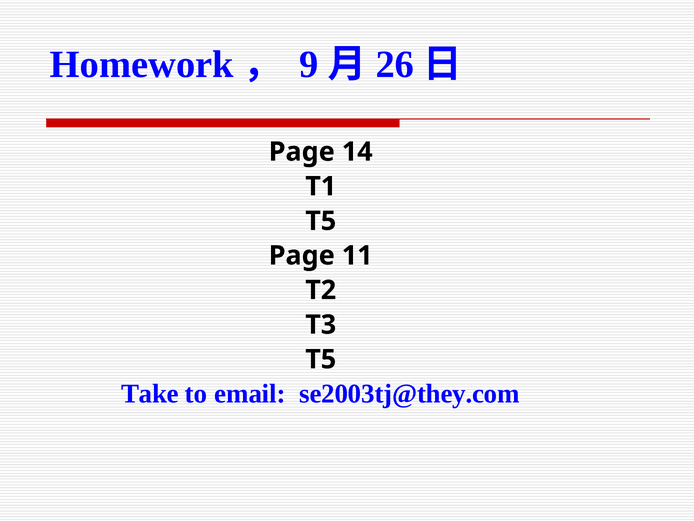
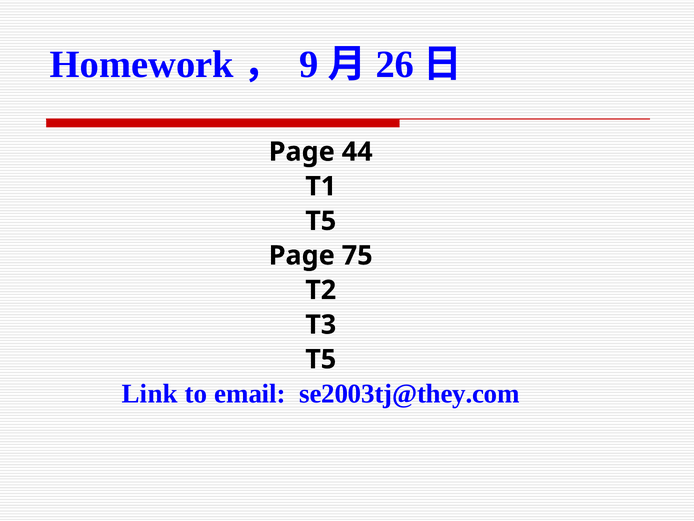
14: 14 -> 44 (357, 152)
11: 11 -> 75 (357, 255)
Take: Take -> Link (150, 394)
